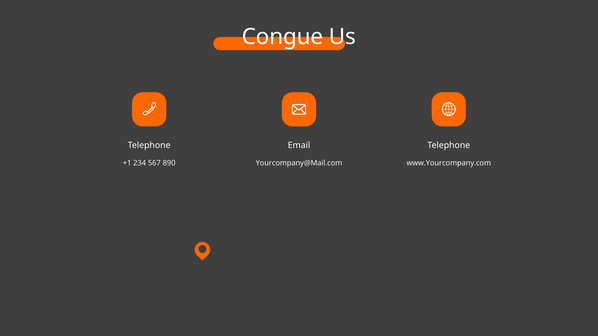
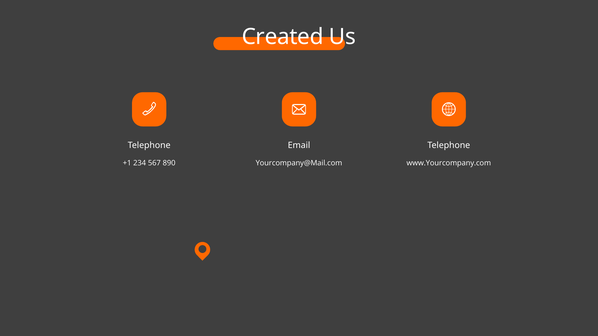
Congue: Congue -> Created (283, 37)
